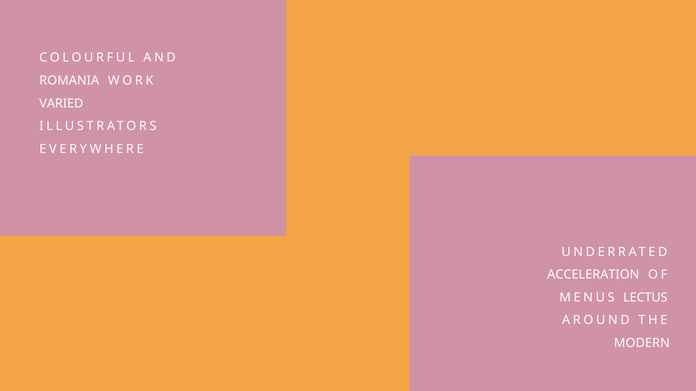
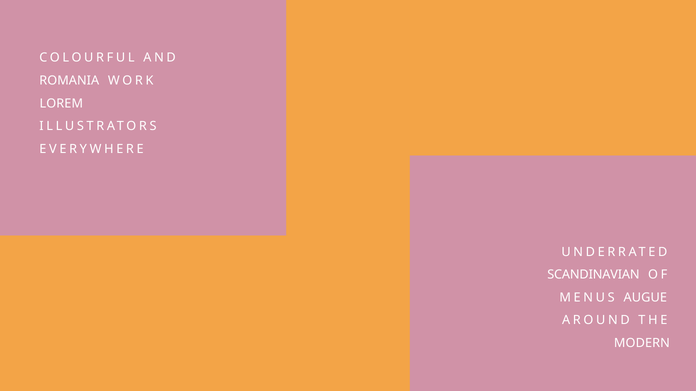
VARIED: VARIED -> LOREM (61, 103)
ACCELERATION: ACCELERATION -> SCANDINAVIAN (593, 275)
LECTUS: LECTUS -> AUGUE (645, 298)
